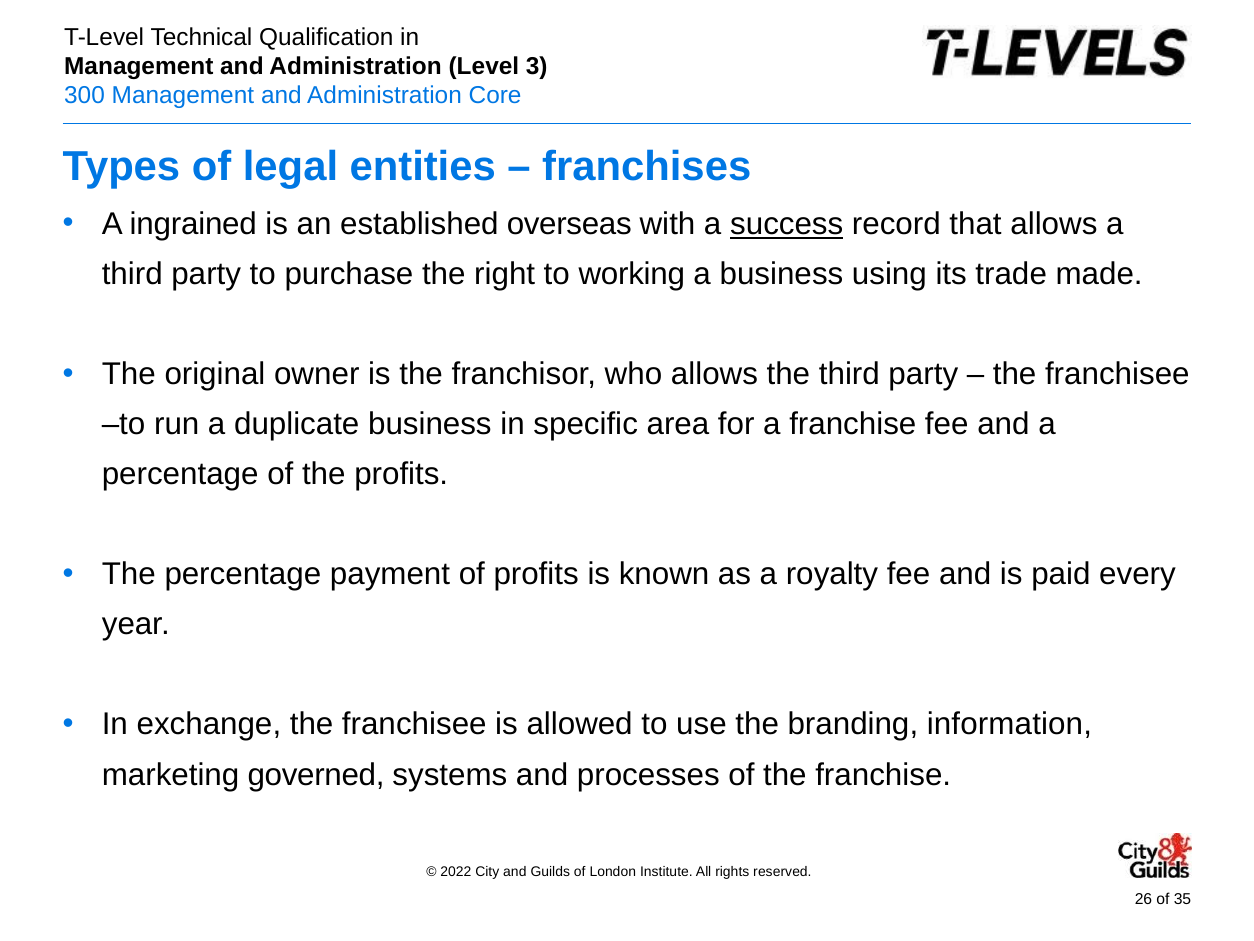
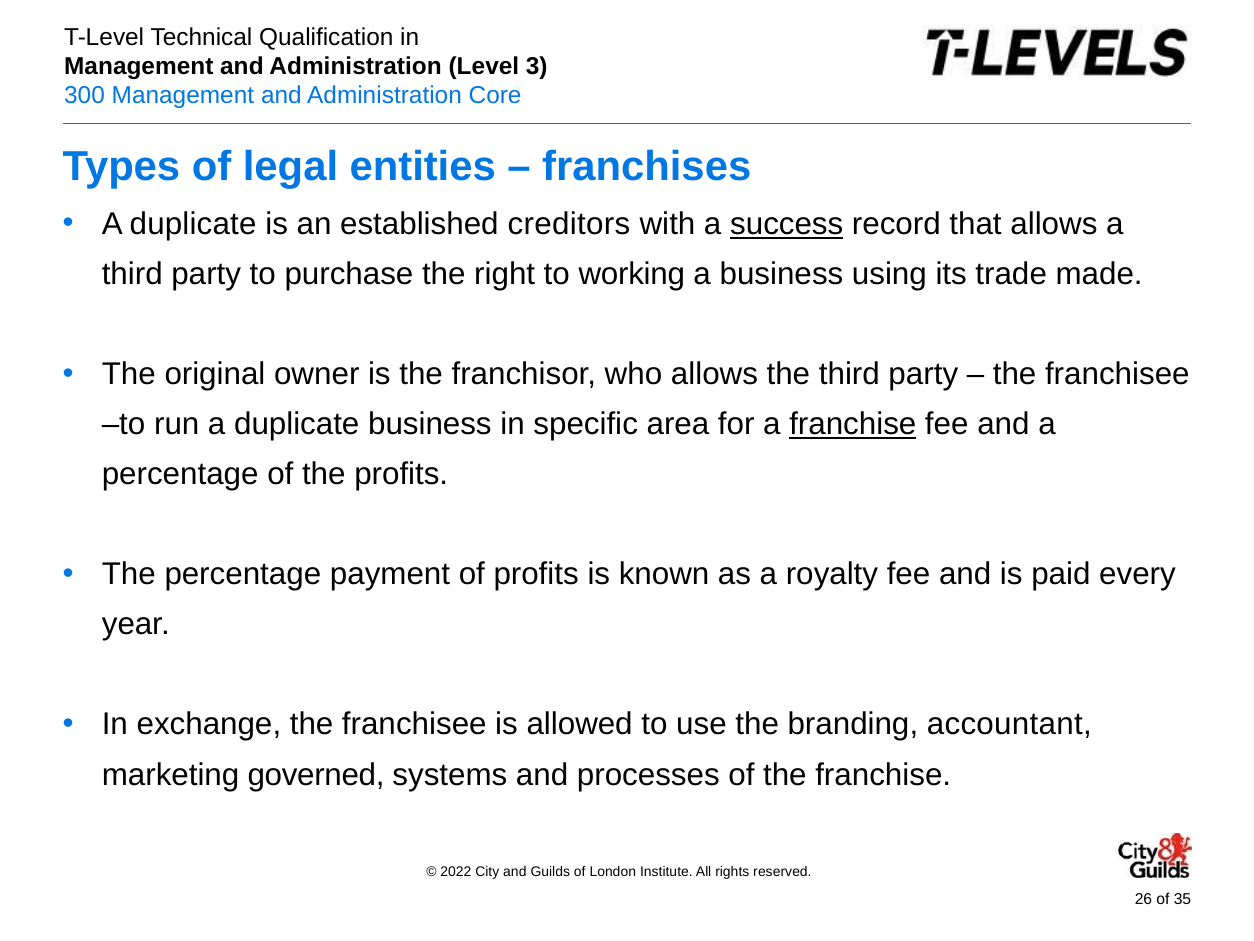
ingrained: ingrained -> duplicate (193, 224)
overseas: overseas -> creditors (569, 224)
franchise underline: none -> present (853, 424)
information: information -> accountant (1009, 724)
